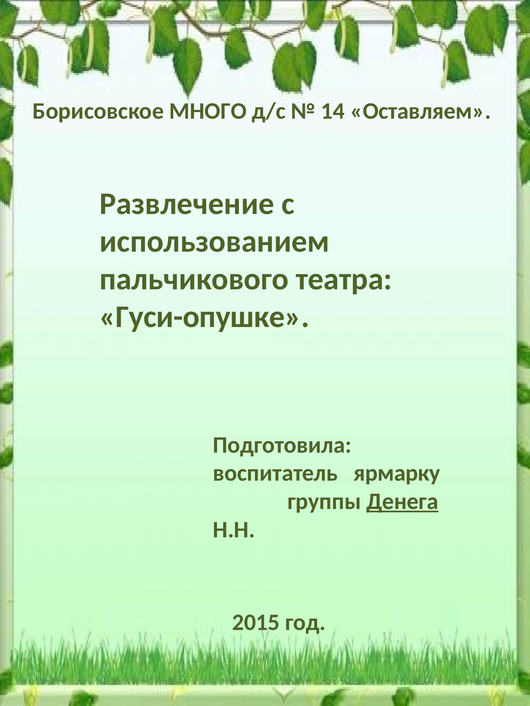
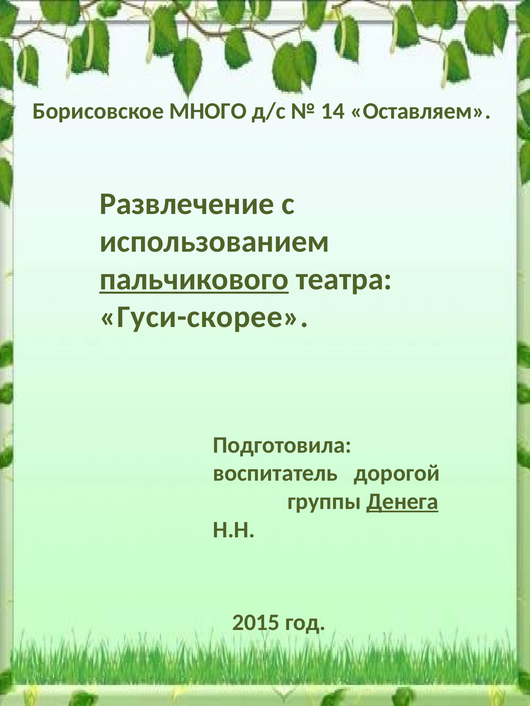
пальчикового underline: none -> present (194, 279)
Гуси-опушке: Гуси-опушке -> Гуси-скорее (204, 317)
ярмарку: ярмарку -> дорогой (397, 474)
